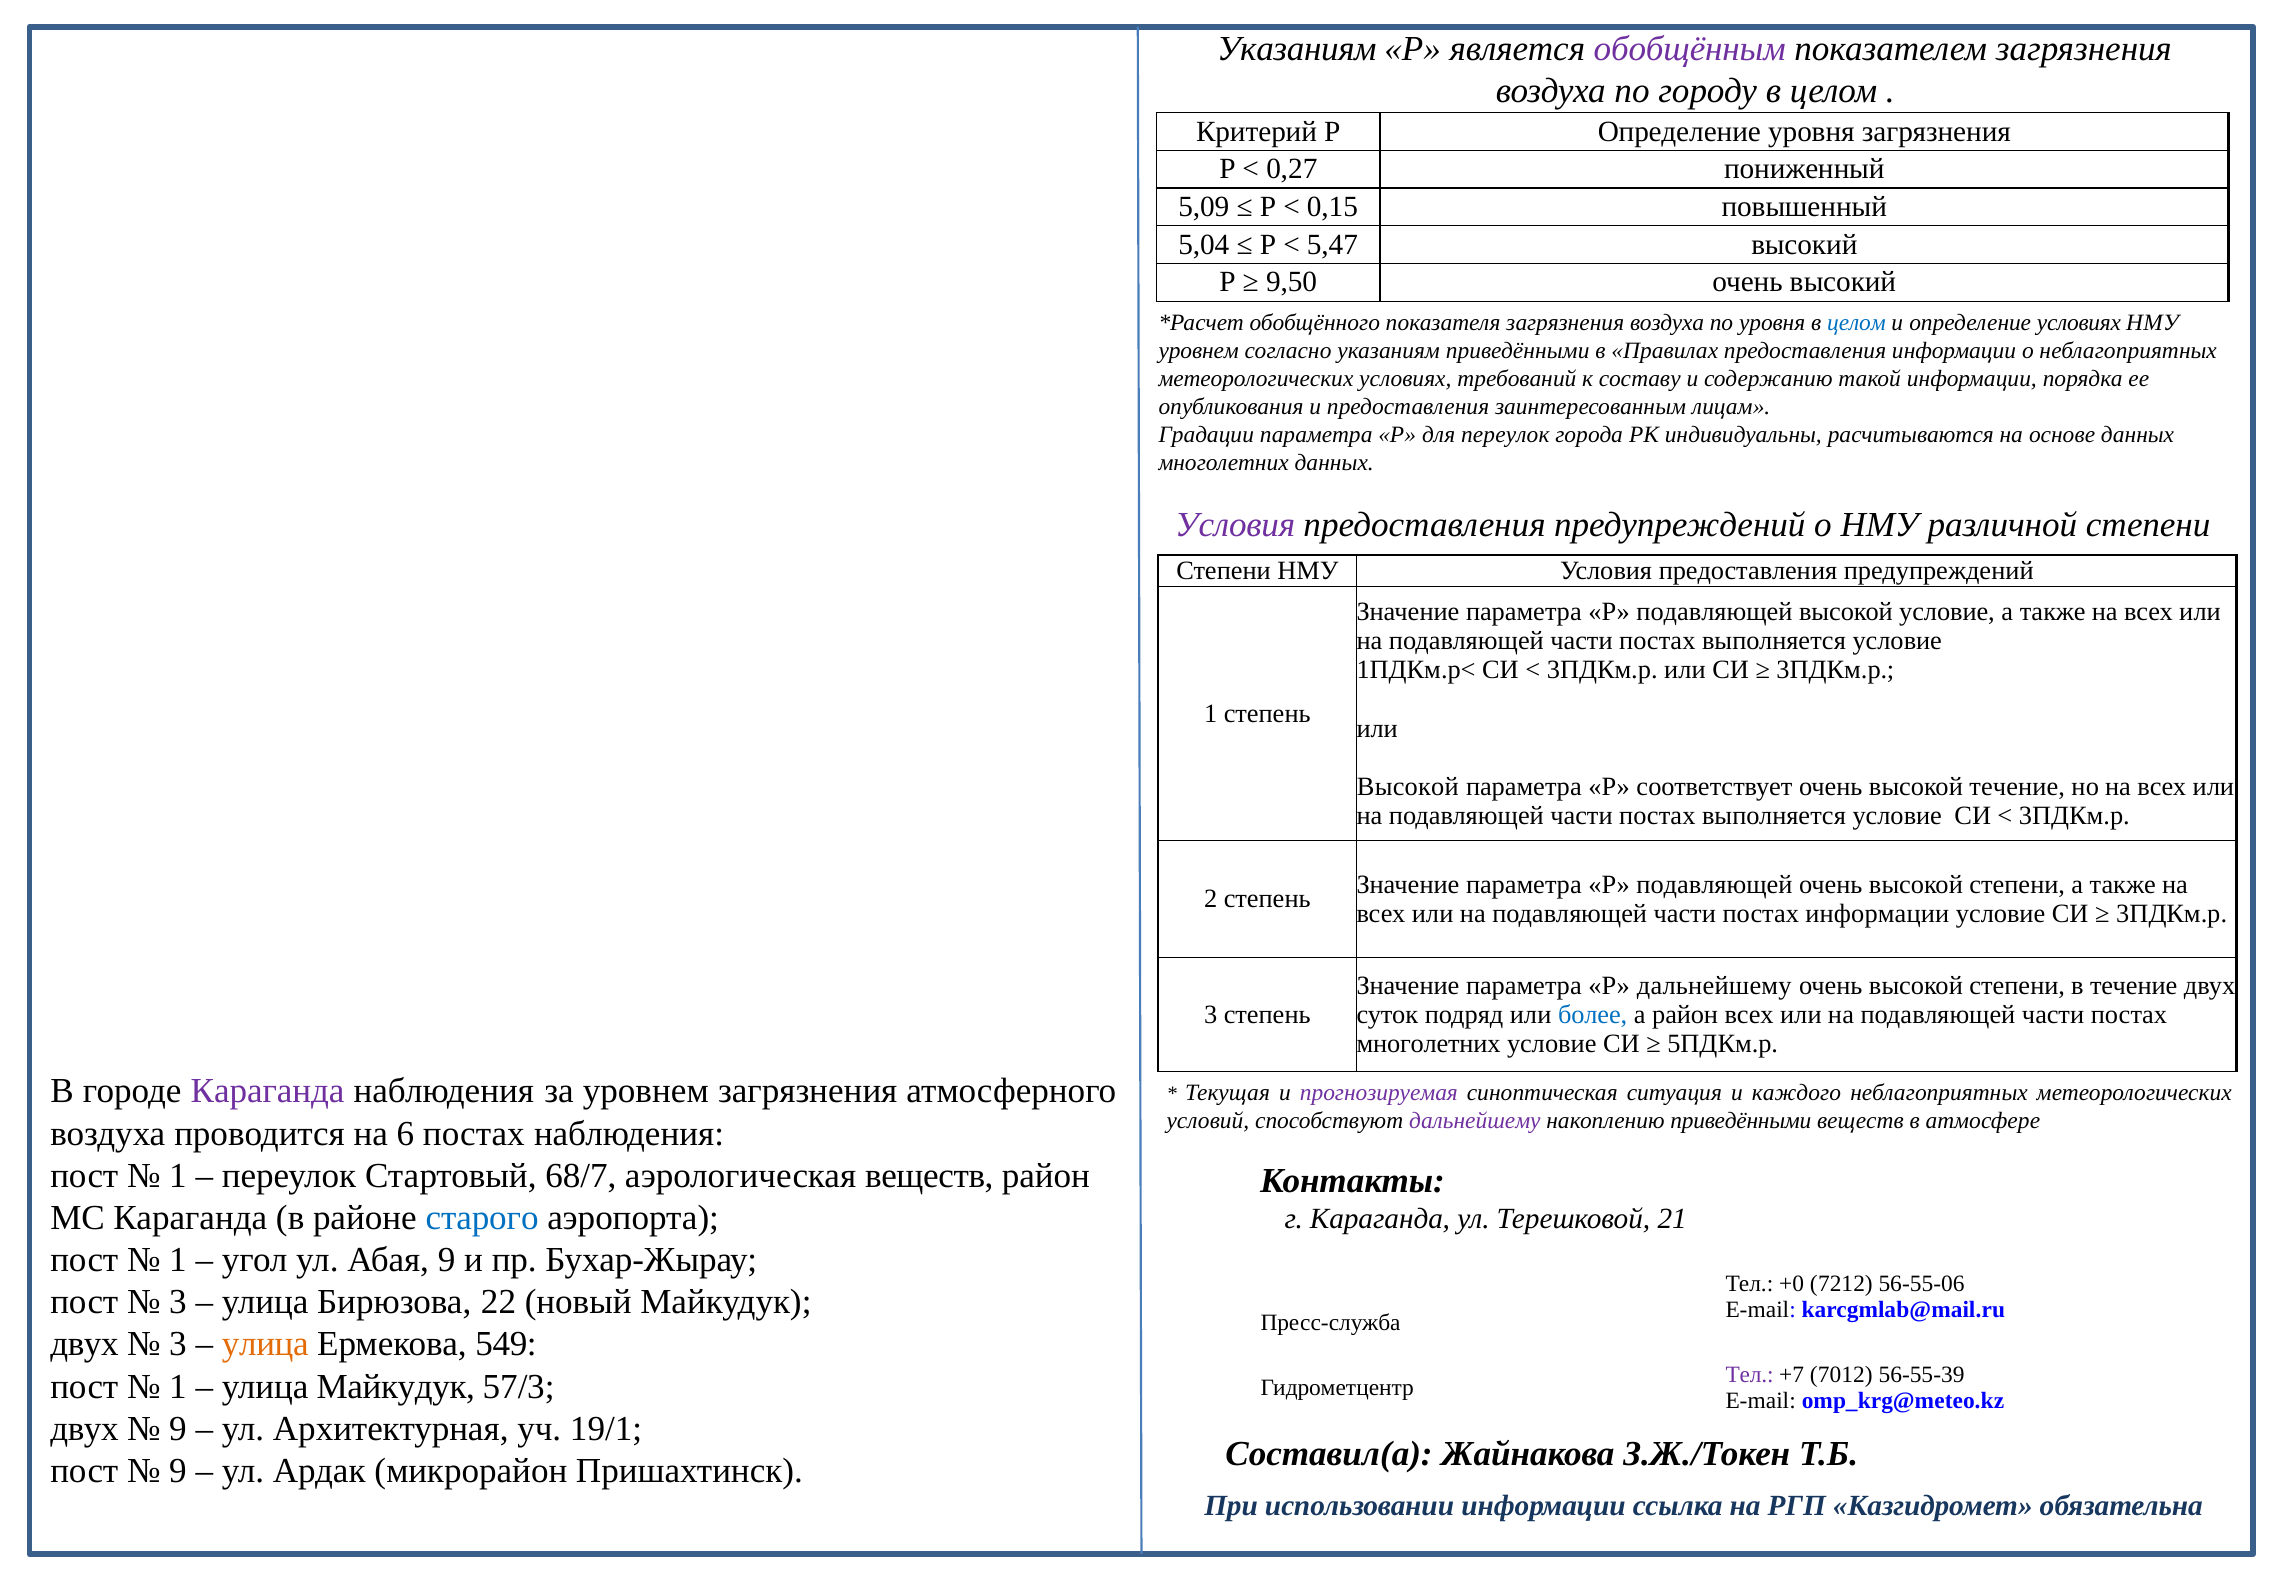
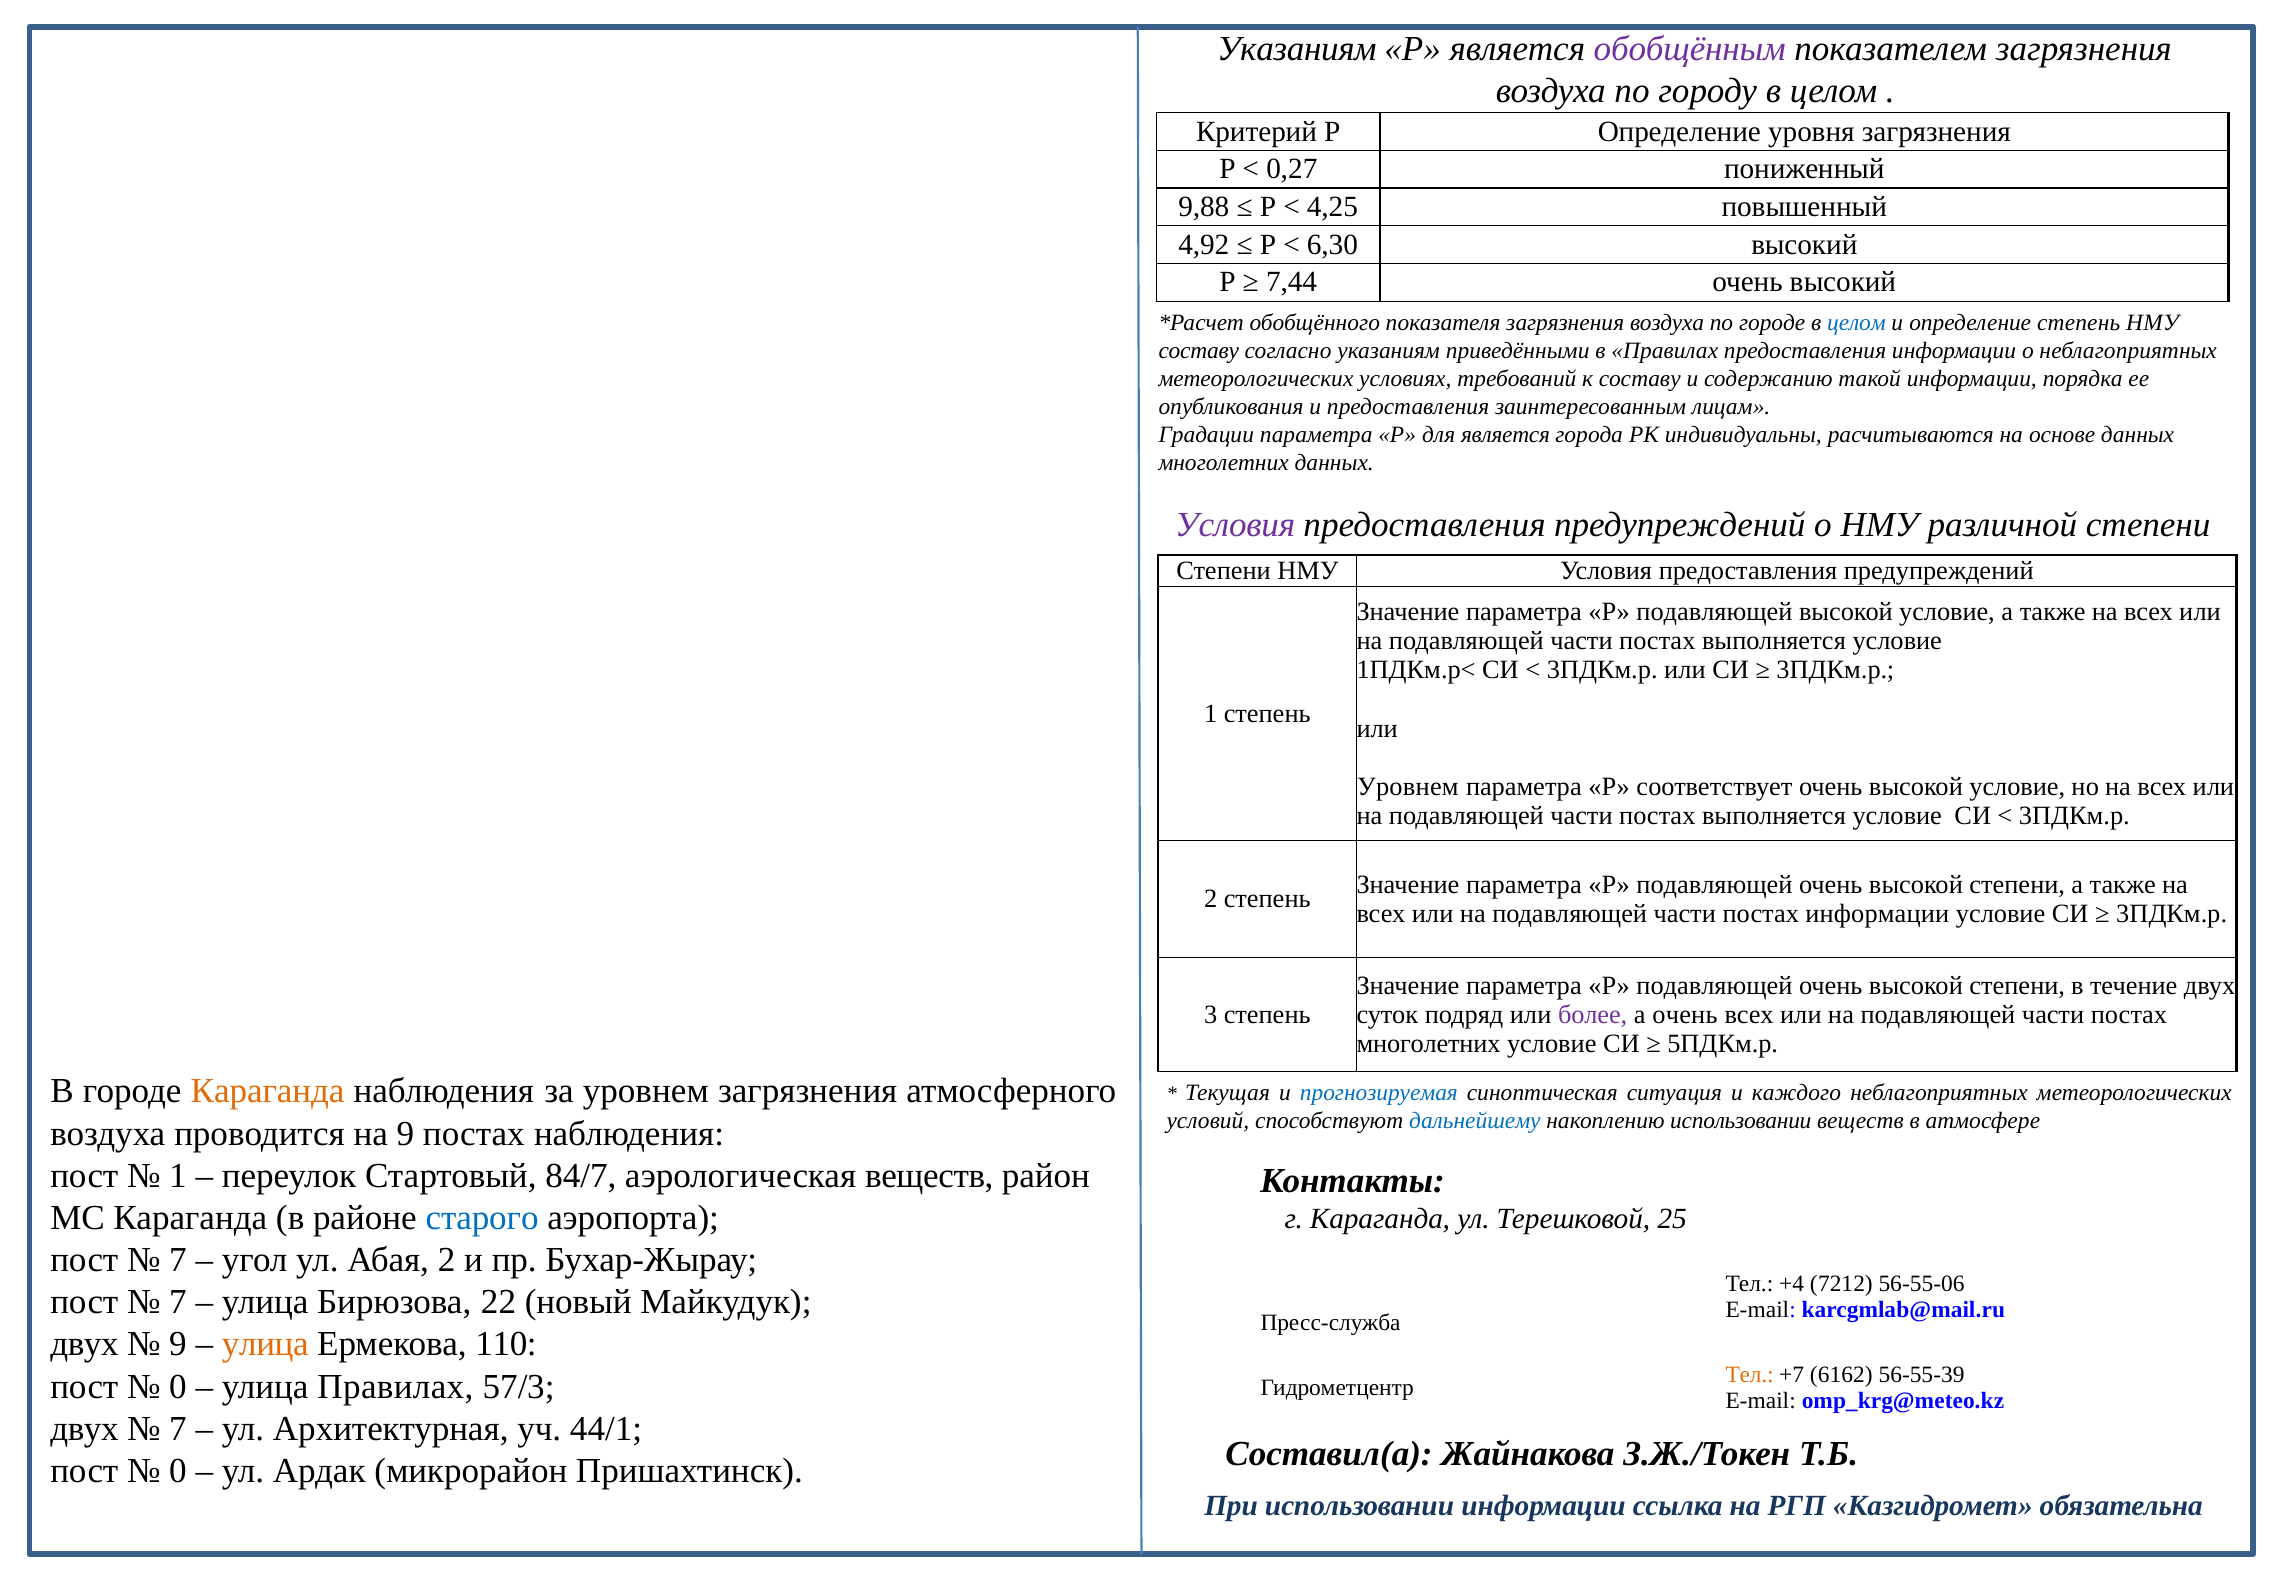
5,09: 5,09 -> 9,88 (1204, 207)
0,15: 0,15 -> 4,25 (1332, 207)
5,04: 5,04 -> 4,92 (1204, 244)
5,47: 5,47 -> 6,30 (1332, 244)
9,50: 9,50 -> 7,44 (1292, 282)
по уровня: уровня -> городе (1772, 323)
определение условиях: условиях -> степень (2079, 323)
уровнем: уровнем -> составу (1199, 351)
для переулок: переулок -> является (1505, 435)
Высокой: Высокой -> Уровнем (1408, 787)
очень высокой течение: течение -> условие (2017, 787)
дальнейшему: дальнейшему -> подавляющей (1714, 985)
более colour: blue -> purple (1593, 1014)
а район: район -> очень (1685, 1014)
Караганда colour: purple -> orange (268, 1091)
прогнозируемая colour: purple -> blue (1379, 1093)
дальнейшему colour: purple -> blue (1475, 1121)
накоплению приведёнными: приведёнными -> использовании (1741, 1121)
на 6: 6 -> 9 (405, 1133)
68/7: 68/7 -> 84/7 (581, 1175)
21: 21 -> 25 (1672, 1219)
1: 1 -> 7 (178, 1260)
Абая 9: 9 -> 2 (447, 1260)
+0: +0 -> +4 (1792, 1283)
3: 3 -> 7 (178, 1302)
3: 3 -> 9 (178, 1344)
549: 549 -> 110 (506, 1344)
Тел colour: purple -> orange (1750, 1375)
7012: 7012 -> 6162 (1841, 1375)
1: 1 -> 0 (178, 1386)
улица Майкудук: Майкудук -> Правилах (395, 1386)
9: 9 -> 7 (178, 1428)
19/1: 19/1 -> 44/1 (606, 1428)
9: 9 -> 0 (178, 1470)
